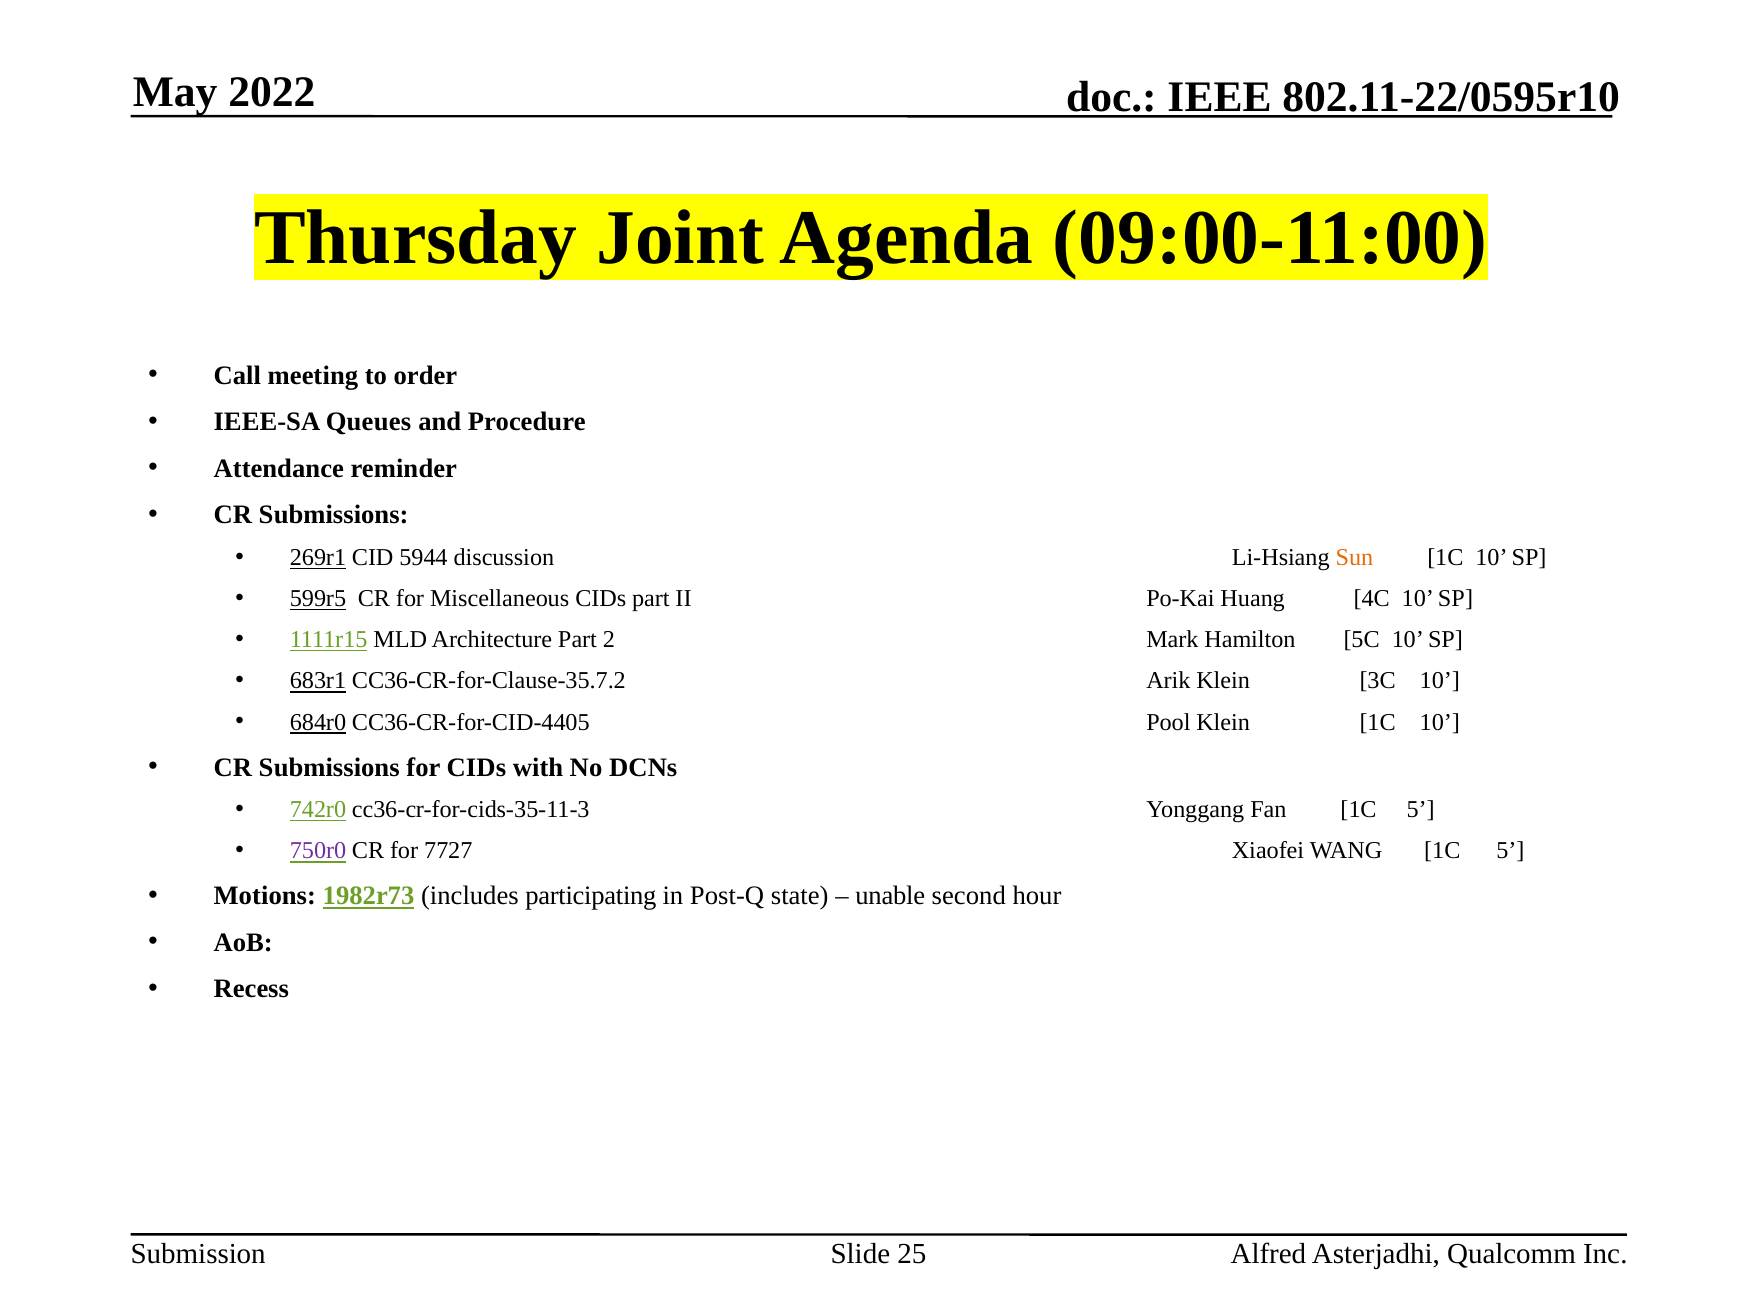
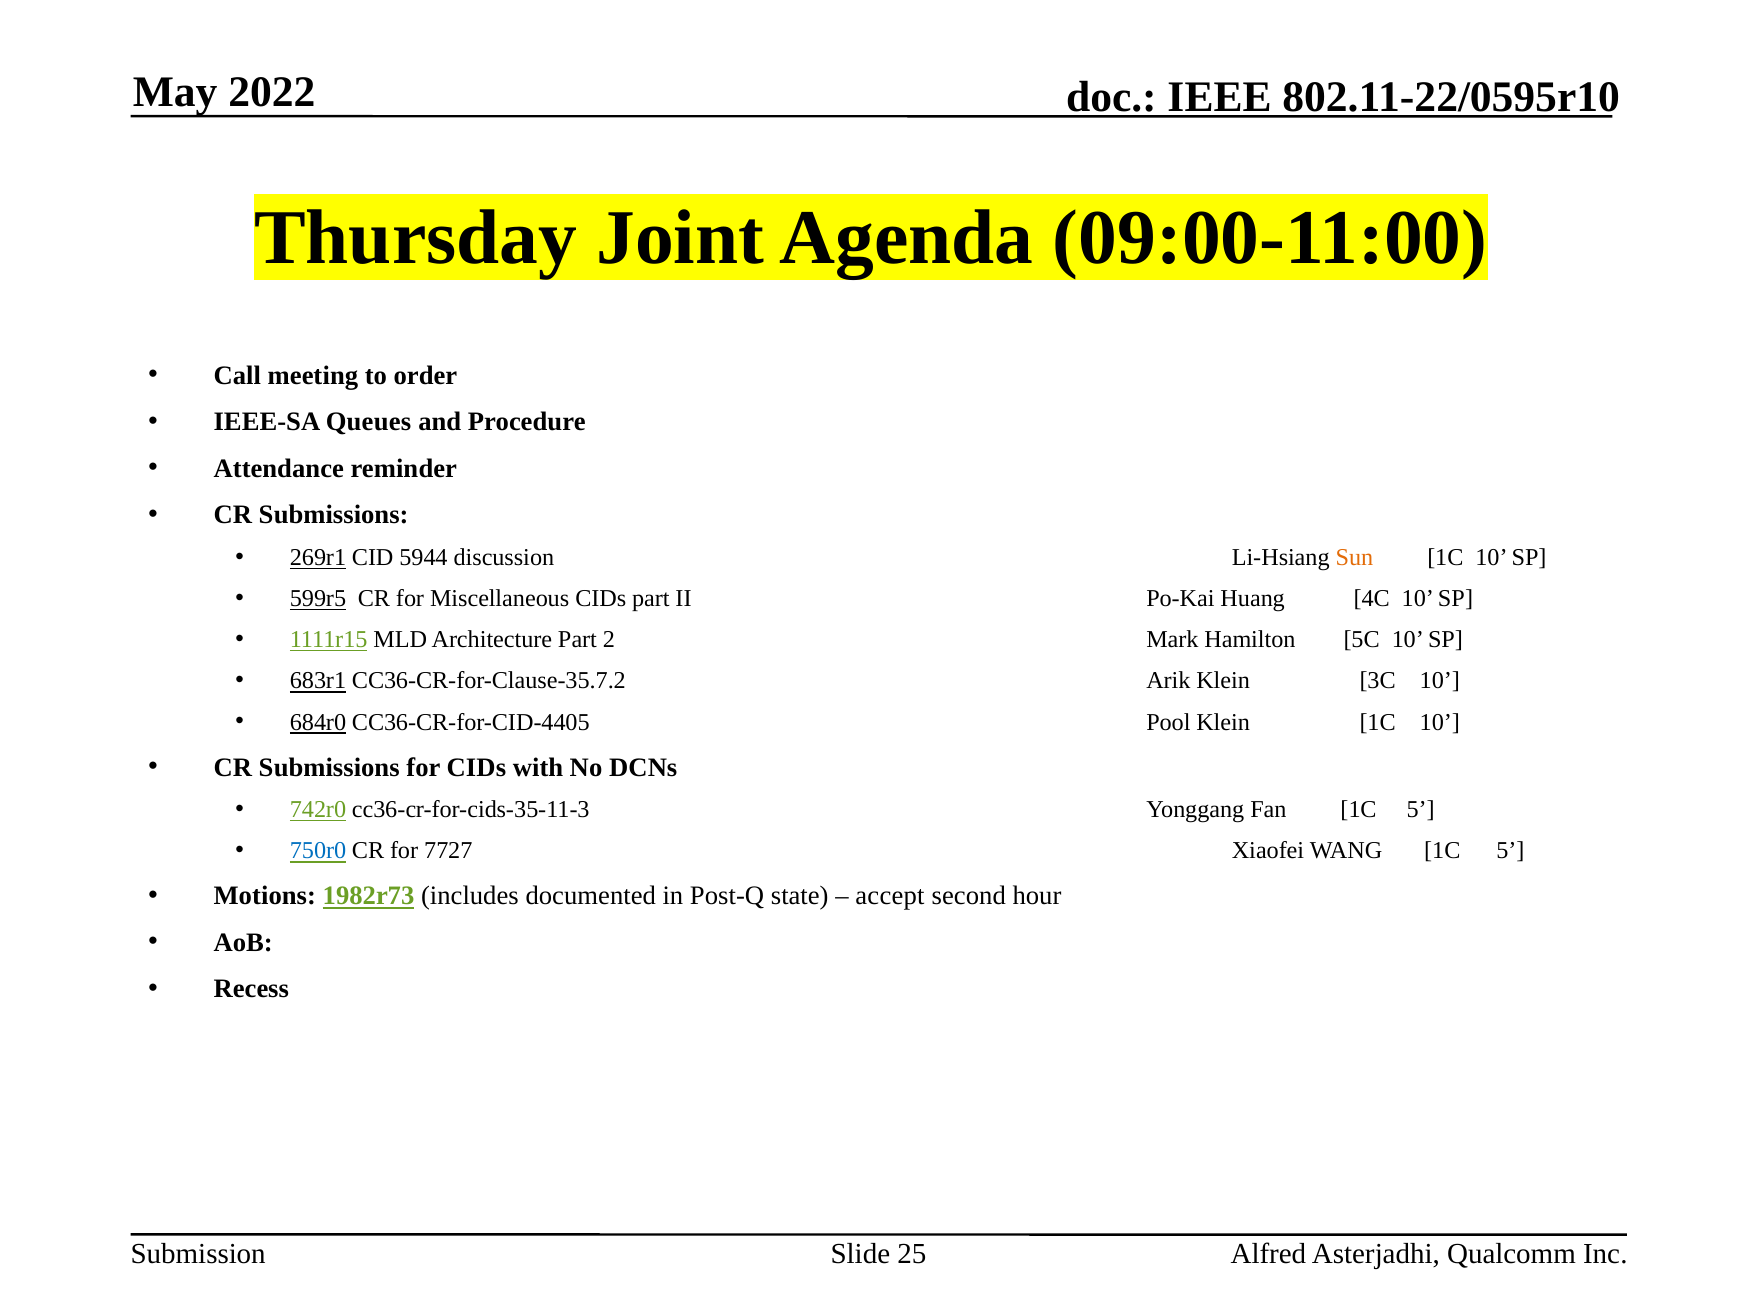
750r0 colour: purple -> blue (318, 851)
participating: participating -> documented (591, 896)
unable: unable -> accept (890, 896)
